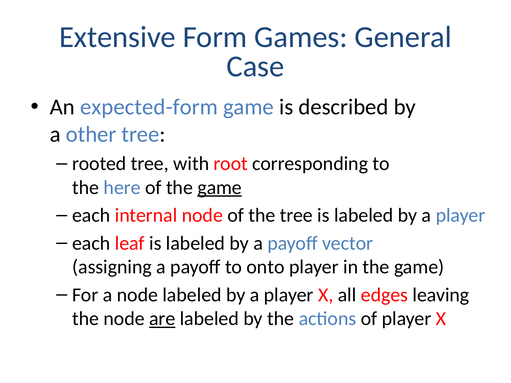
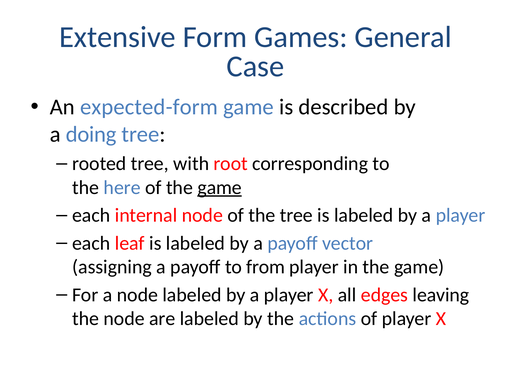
other: other -> doing (91, 134)
onto: onto -> from (266, 267)
are underline: present -> none (162, 319)
